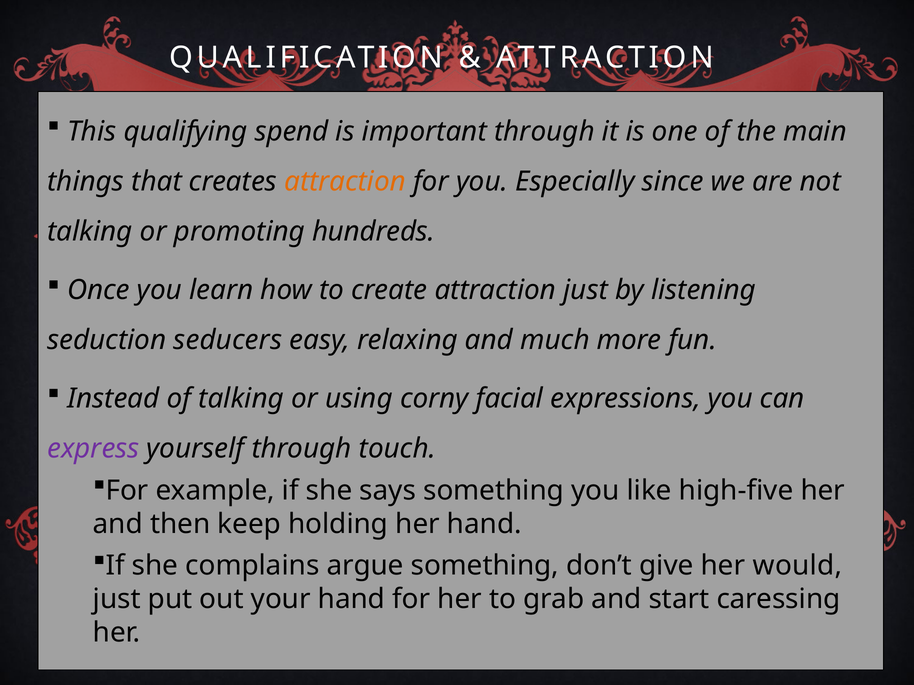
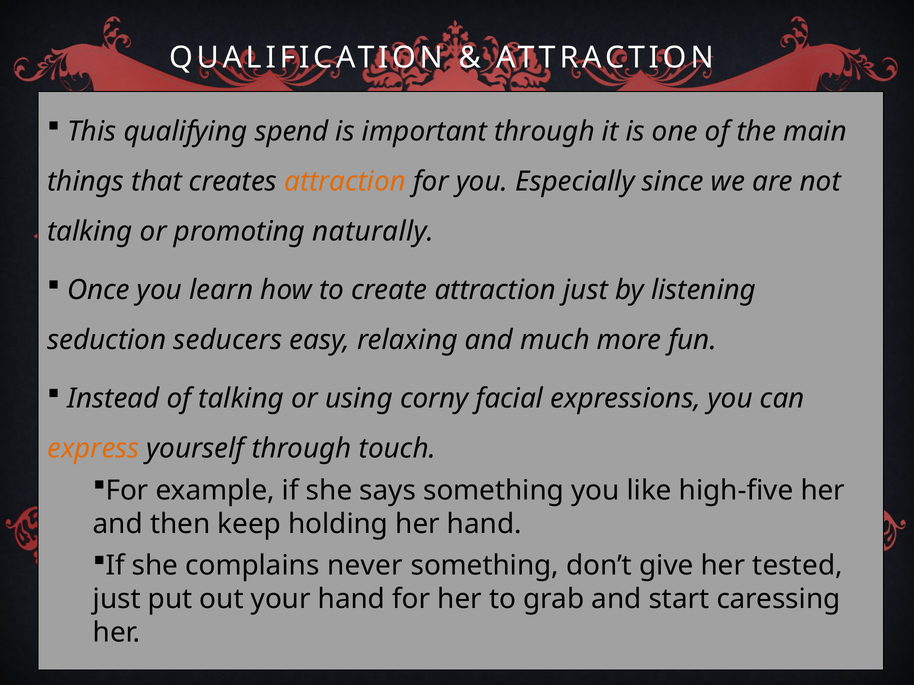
hundreds: hundreds -> naturally (373, 232)
express colour: purple -> orange (93, 449)
argue: argue -> never (365, 566)
would: would -> tested (798, 566)
